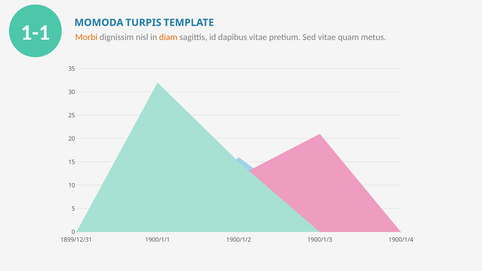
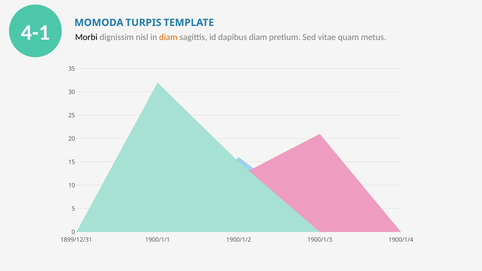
1-1: 1-1 -> 4-1 (35, 32)
Morbi colour: orange -> black (86, 37)
dapibus vitae: vitae -> diam (258, 37)
